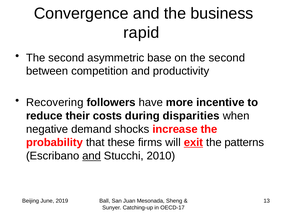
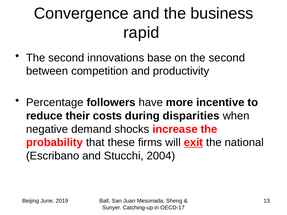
asymmetric: asymmetric -> innovations (116, 58)
Recovering: Recovering -> Percentage (55, 102)
patterns: patterns -> national (244, 143)
and underline: present -> none (92, 156)
2010: 2010 -> 2004 (161, 156)
